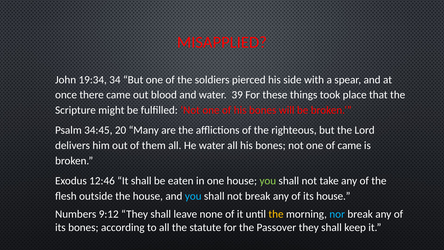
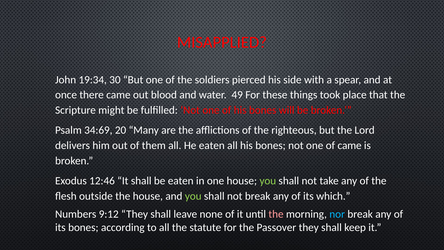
34: 34 -> 30 (115, 80)
39: 39 -> 49 (237, 95)
34:45: 34:45 -> 34:69 (98, 130)
He water: water -> eaten (212, 145)
you colour: light blue -> light green (193, 196)
its house: house -> which (333, 196)
the colour: yellow -> pink (276, 214)
